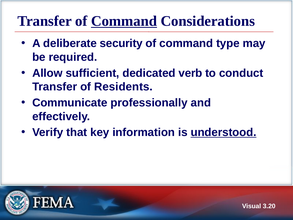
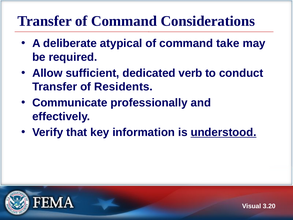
Command underline: present -> none (124, 21)
security: security -> atypical (121, 43)
type: type -> take (228, 43)
